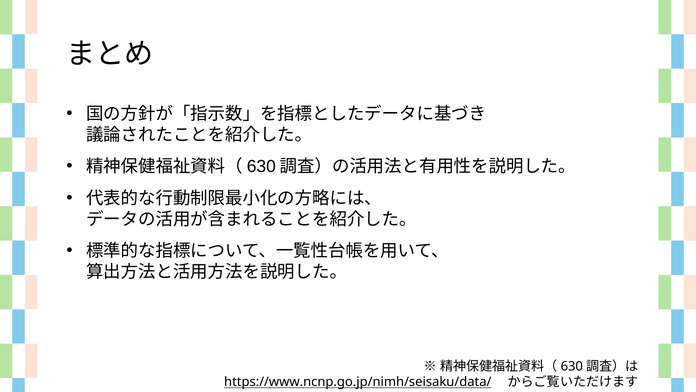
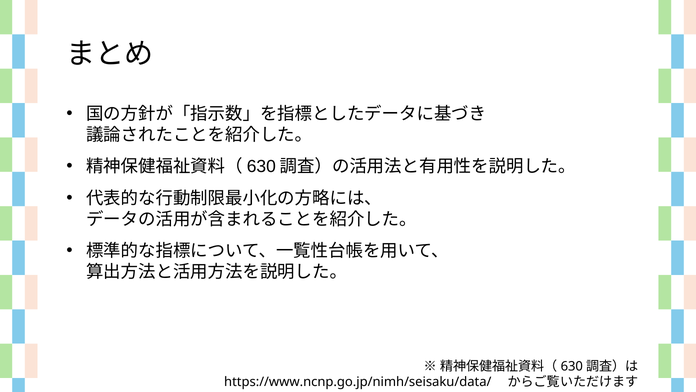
https://www.ncnp.go.jp/nimh/seisaku/data/ underline: present -> none (358, 382)
